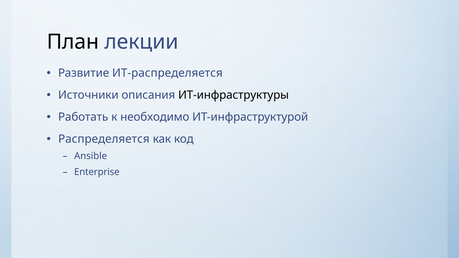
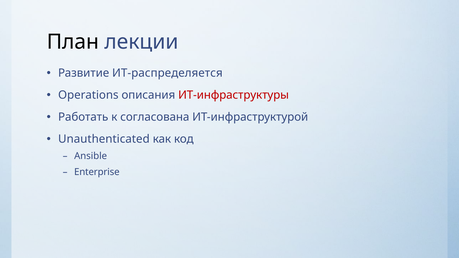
Источники: Источники -> Operations (88, 95)
ИТ-инфраструктуры colour: black -> red (234, 95)
необходимо: необходимо -> согласована (155, 117)
Распределяется: Распределяется -> Unauthenticated (104, 139)
